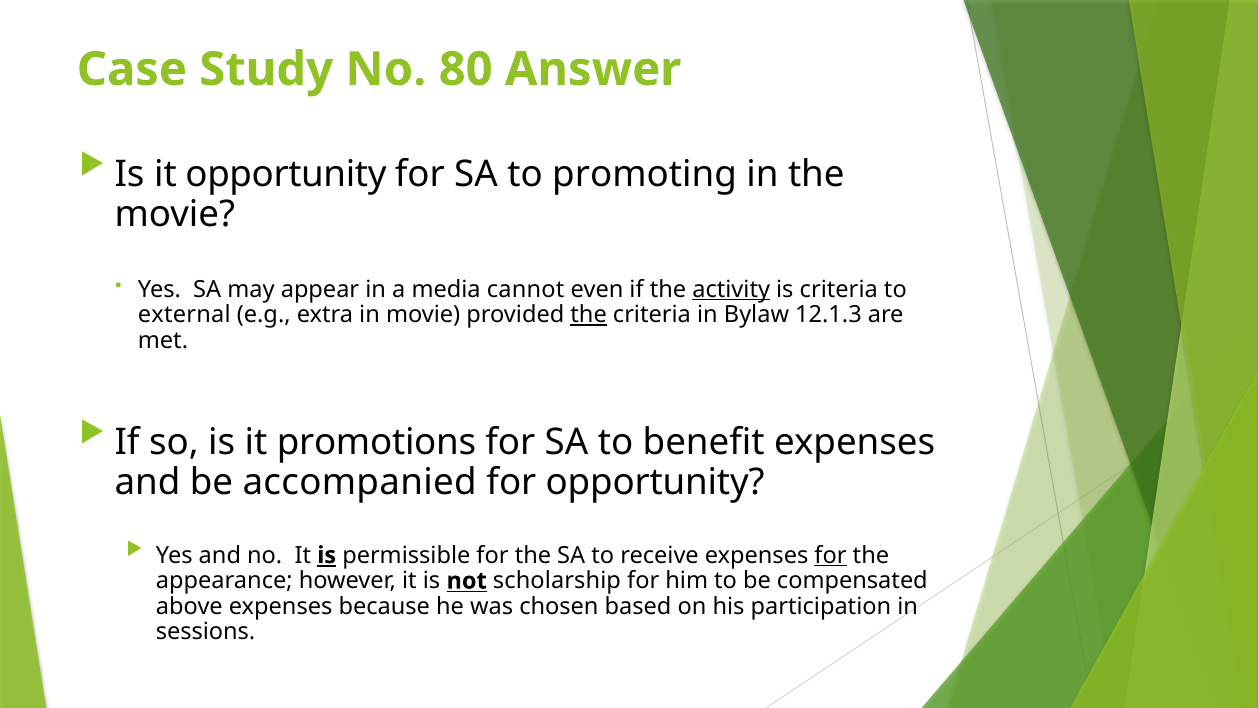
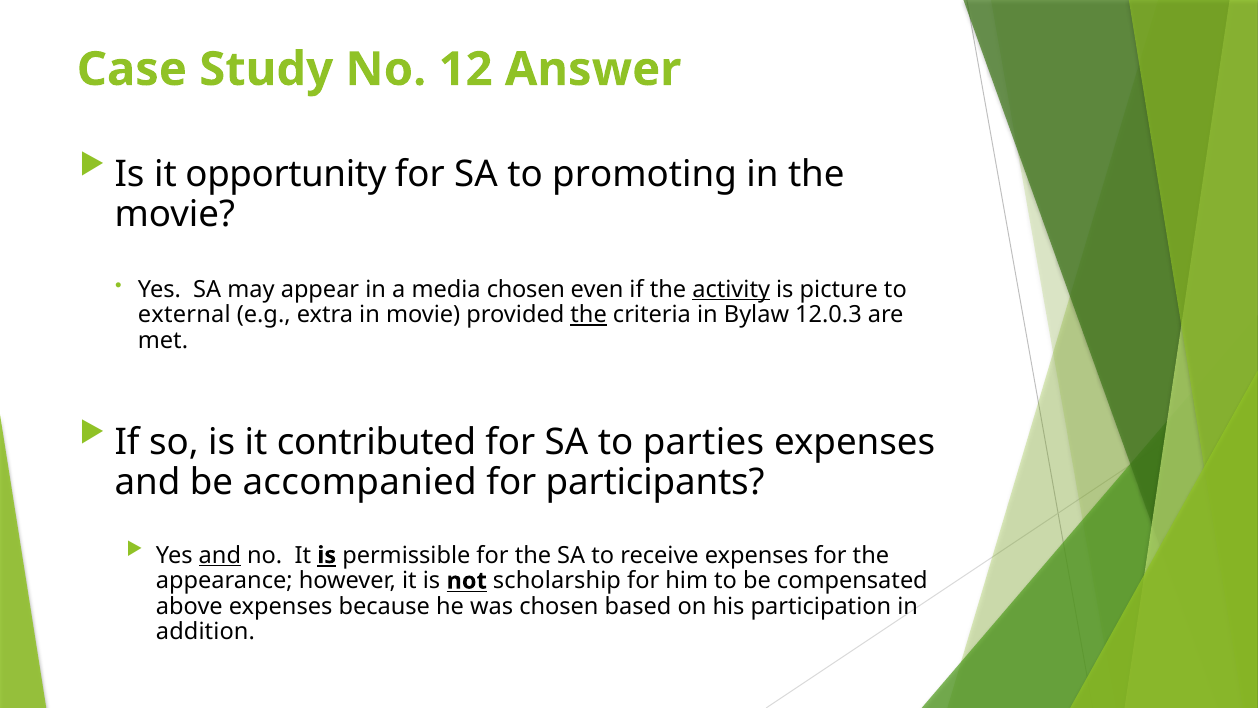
80: 80 -> 12 (466, 69)
media cannot: cannot -> chosen (526, 289)
is criteria: criteria -> picture (839, 289)
12.1.3: 12.1.3 -> 12.0.3 (829, 315)
promotions: promotions -> contributed (377, 442)
benefit: benefit -> parties (704, 442)
for opportunity: opportunity -> participants (655, 482)
and underline: none -> present (220, 555)
for underline: present -> none (830, 555)
sessions: sessions -> addition (205, 631)
